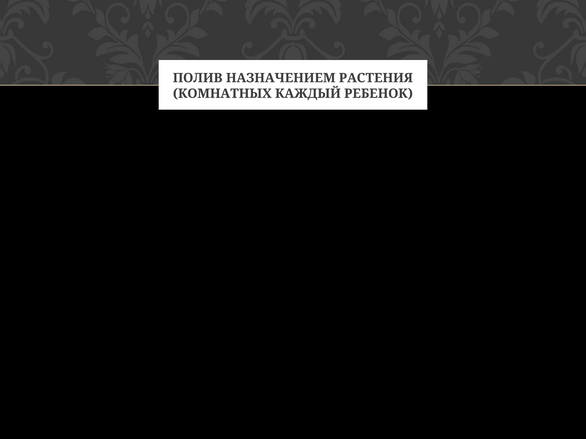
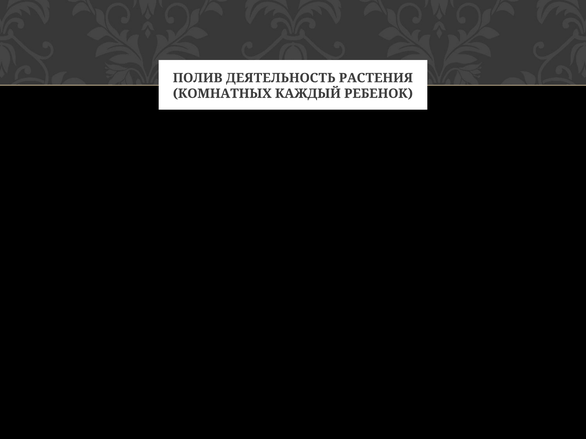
НАЗНАЧЕНИЕМ: НАЗНАЧЕНИЕМ -> ДЕЯТЕЛЬНОСТЬ (281, 78)
